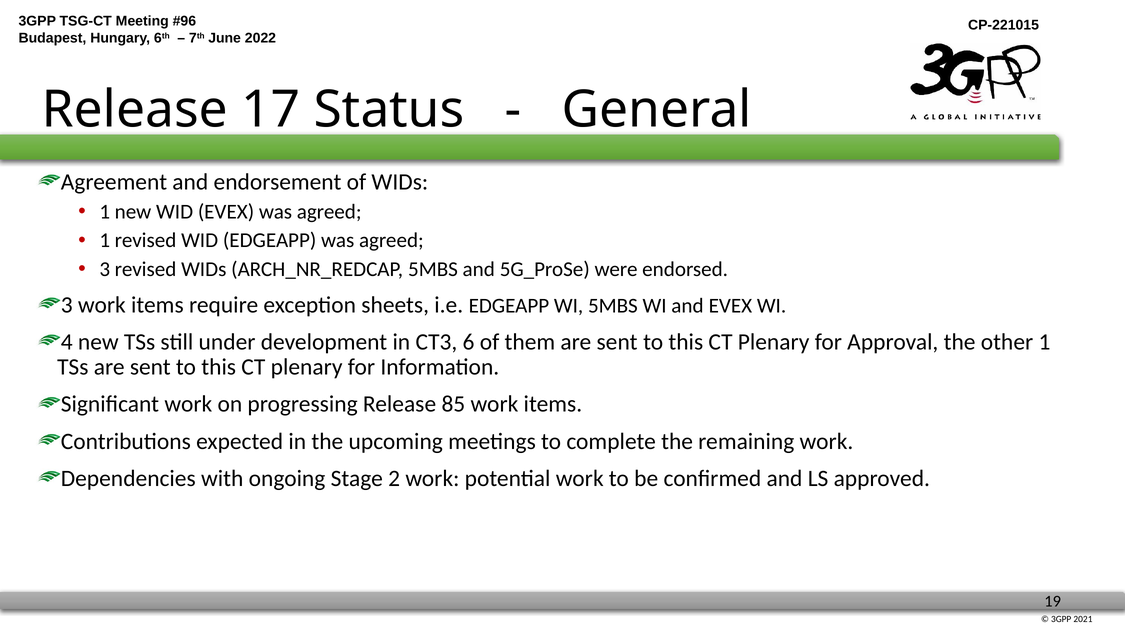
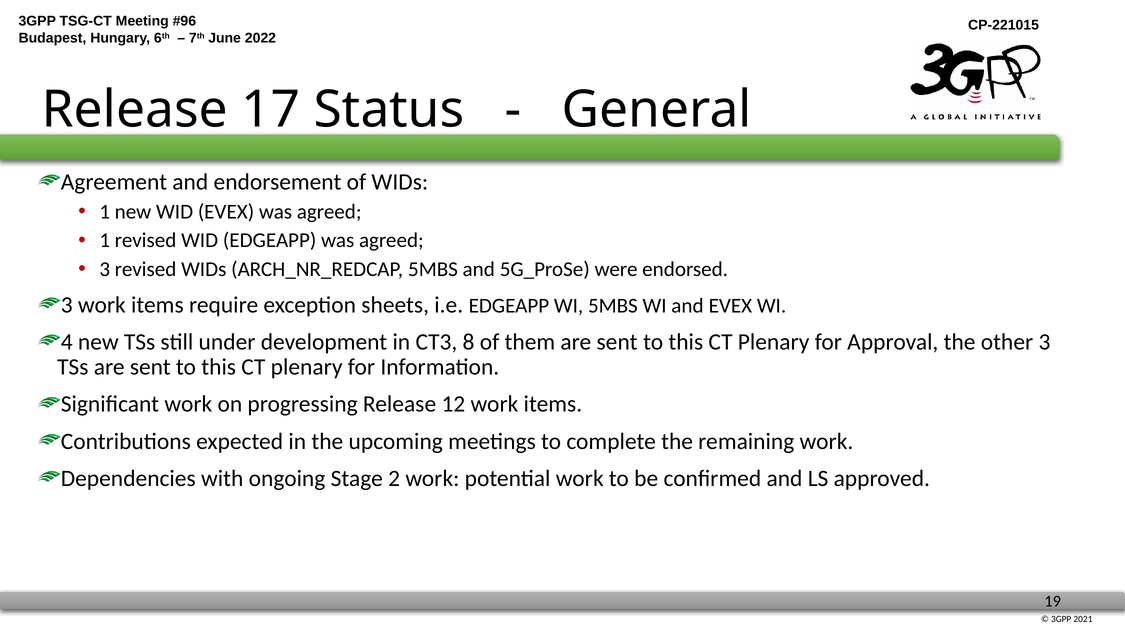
6: 6 -> 8 (468, 342)
other 1: 1 -> 3 (1044, 342)
85: 85 -> 12 (453, 404)
